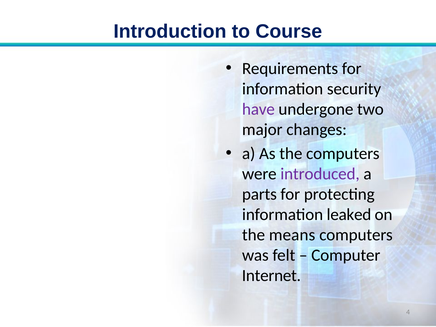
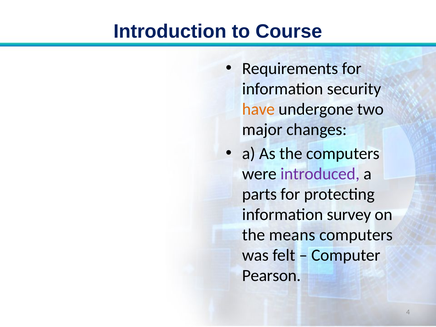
have colour: purple -> orange (258, 109)
leaked: leaked -> survey (349, 215)
Internet: Internet -> Pearson (271, 276)
